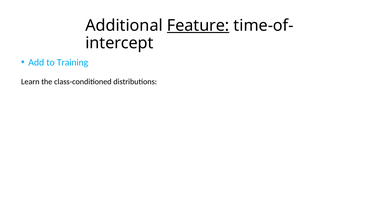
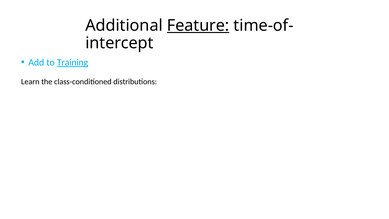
Training underline: none -> present (73, 62)
